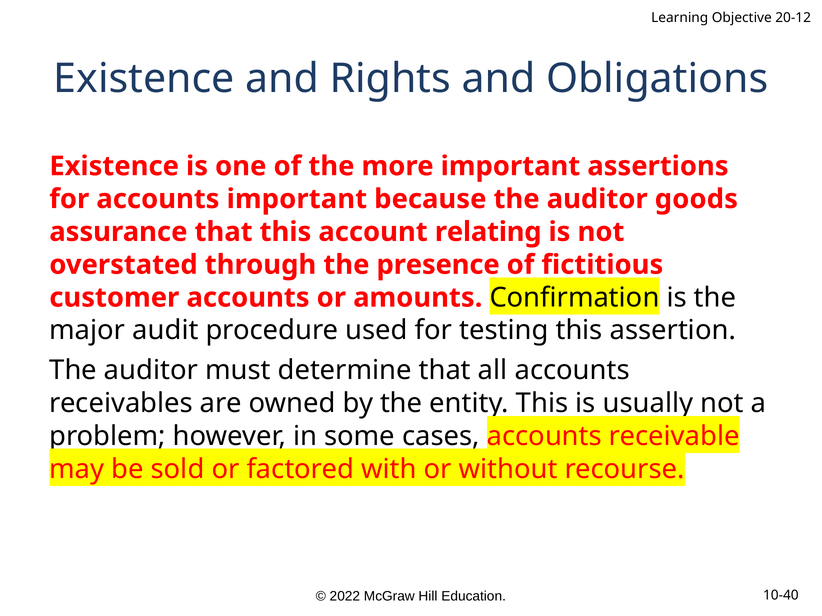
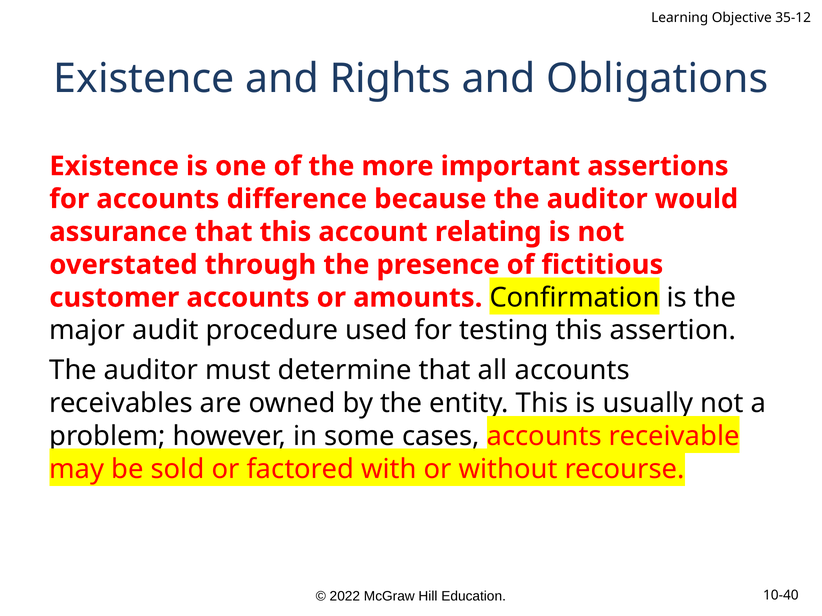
20-12: 20-12 -> 35-12 (793, 18)
accounts important: important -> difference (297, 199)
goods: goods -> would (696, 199)
